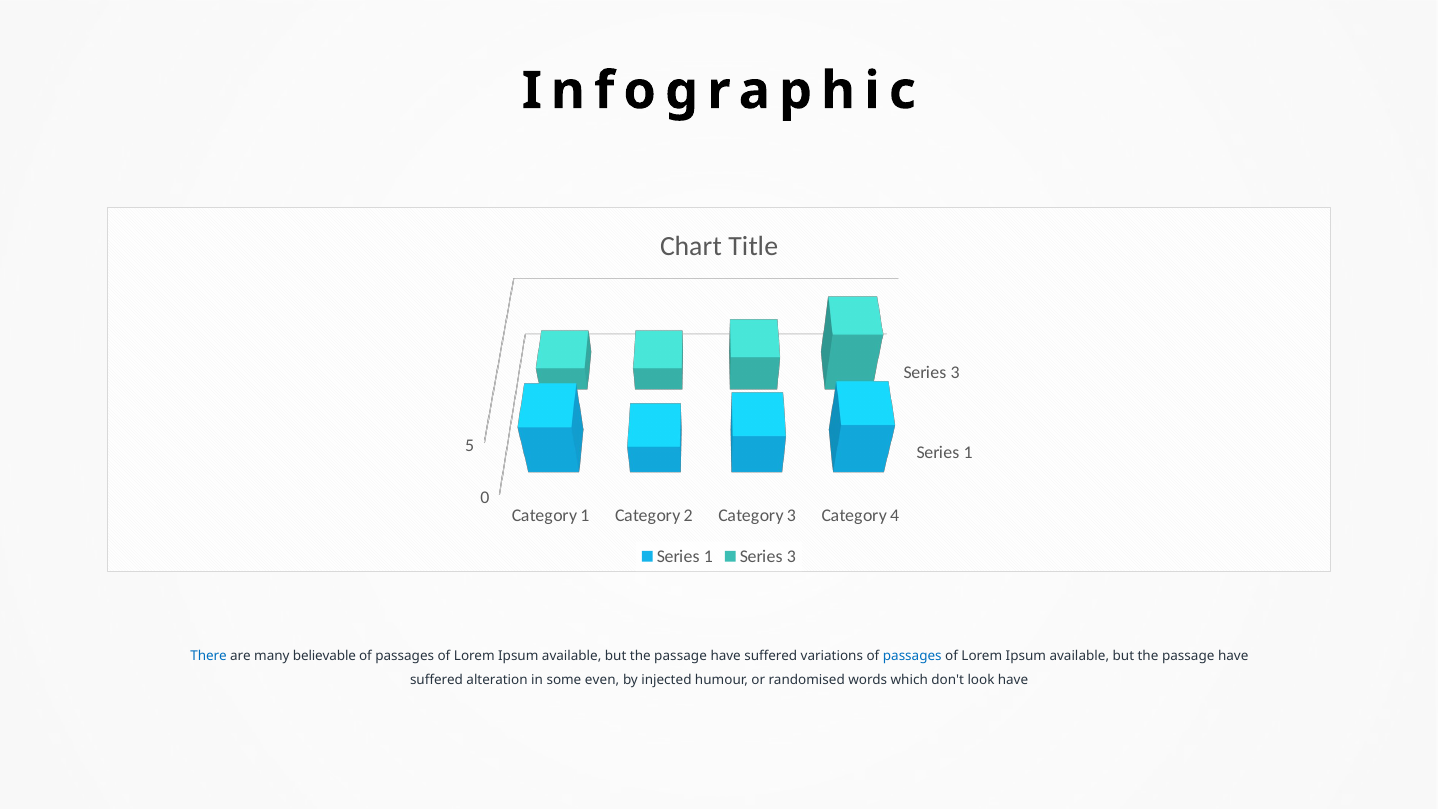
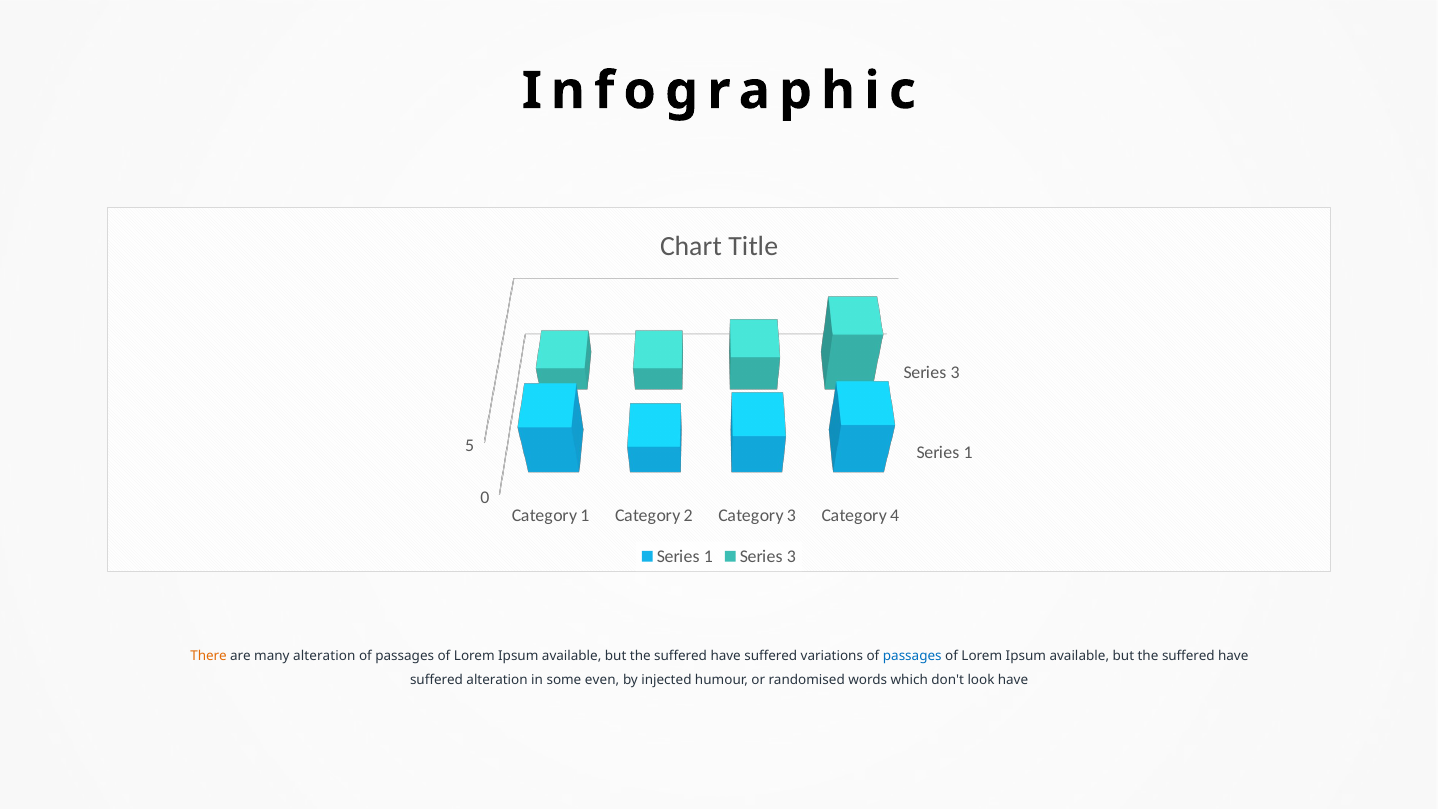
There colour: blue -> orange (209, 656)
many believable: believable -> alteration (324, 656)
passage: passage -> suffered (681, 656)
passage: passage -> suffered (1188, 656)
